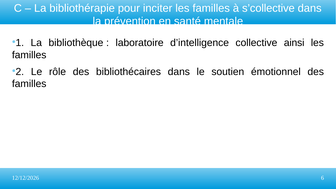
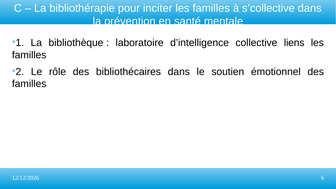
ainsi: ainsi -> liens (294, 43)
